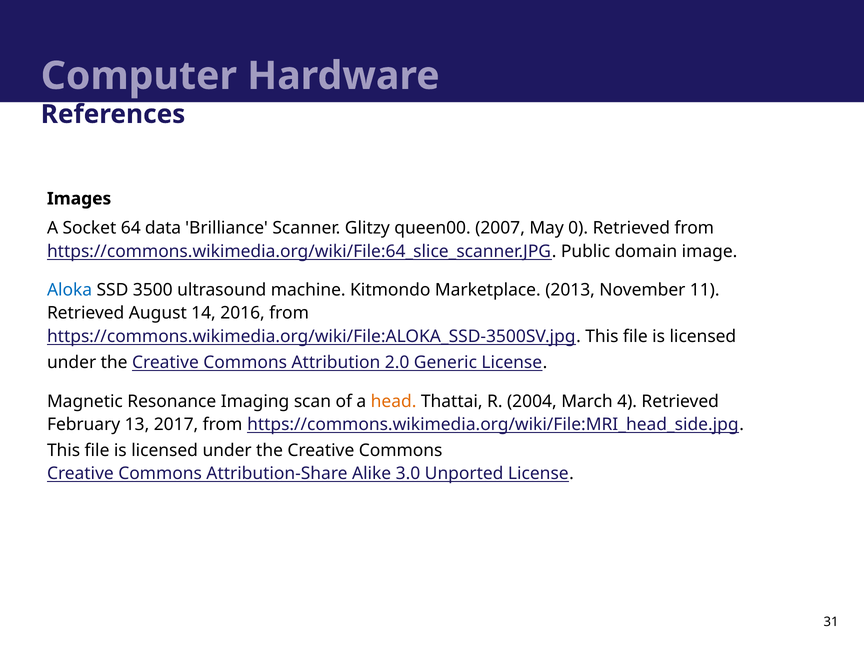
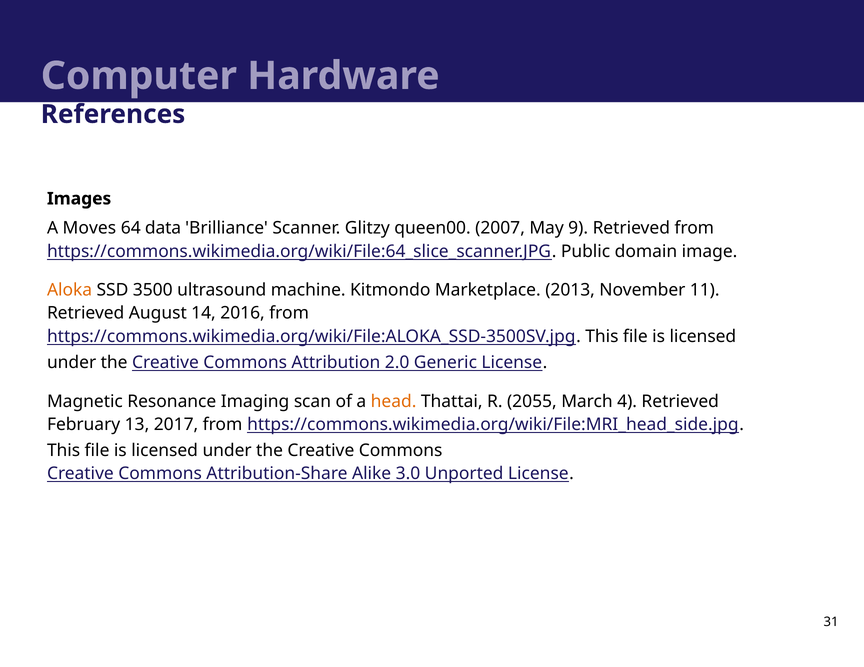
Socket: Socket -> Moves (89, 228)
0: 0 -> 9 (578, 228)
Aloka colour: blue -> orange (70, 291)
2004: 2004 -> 2055 (532, 402)
